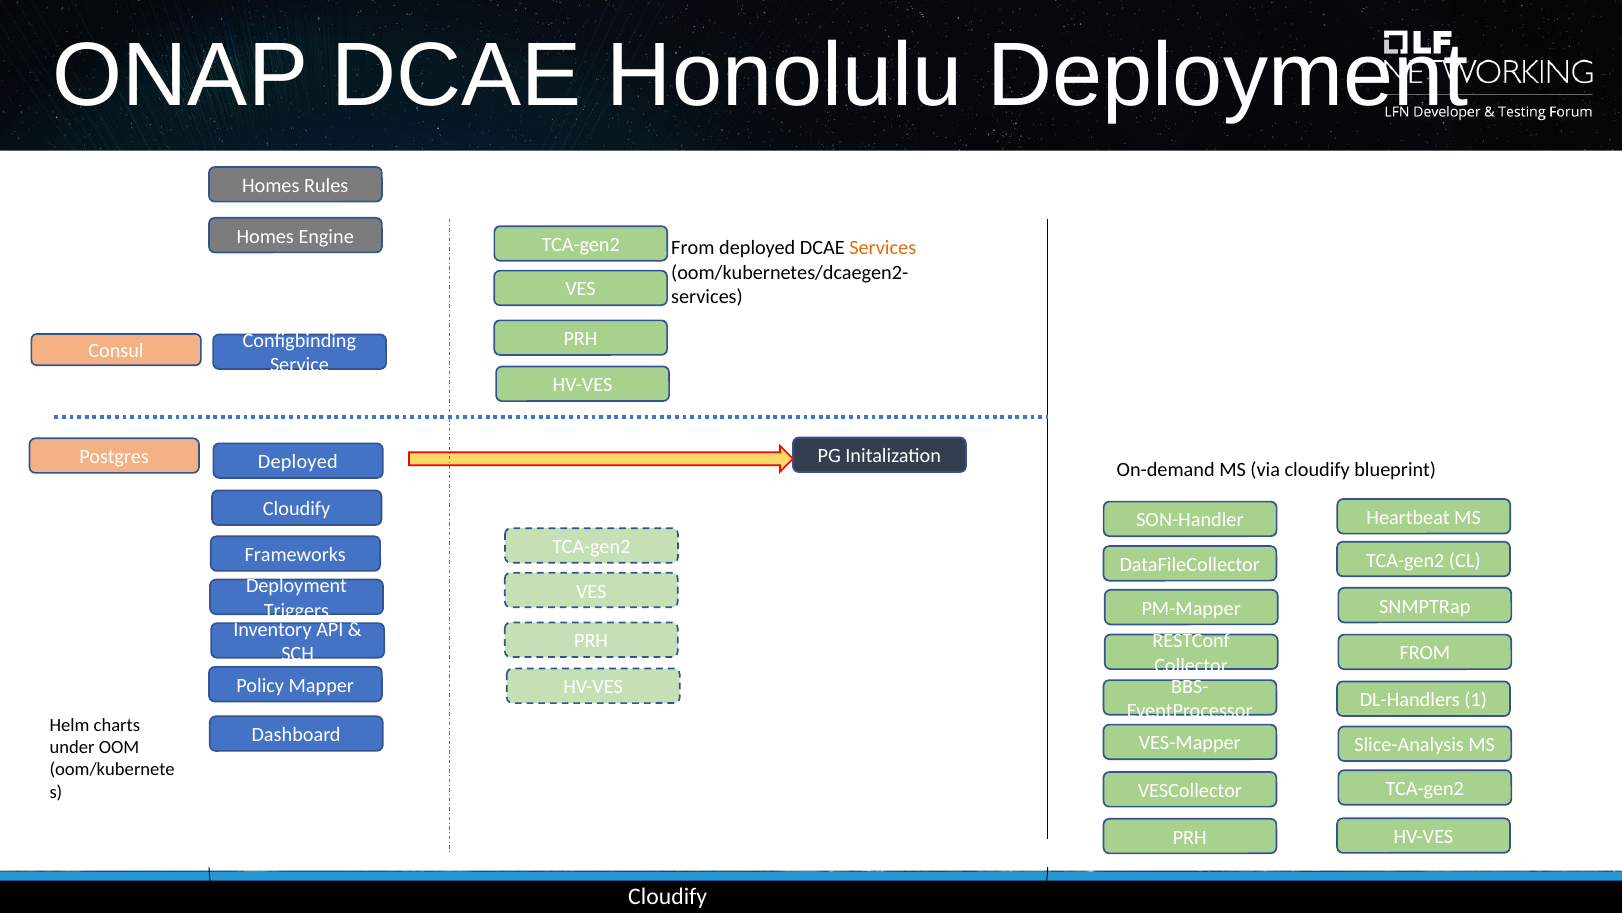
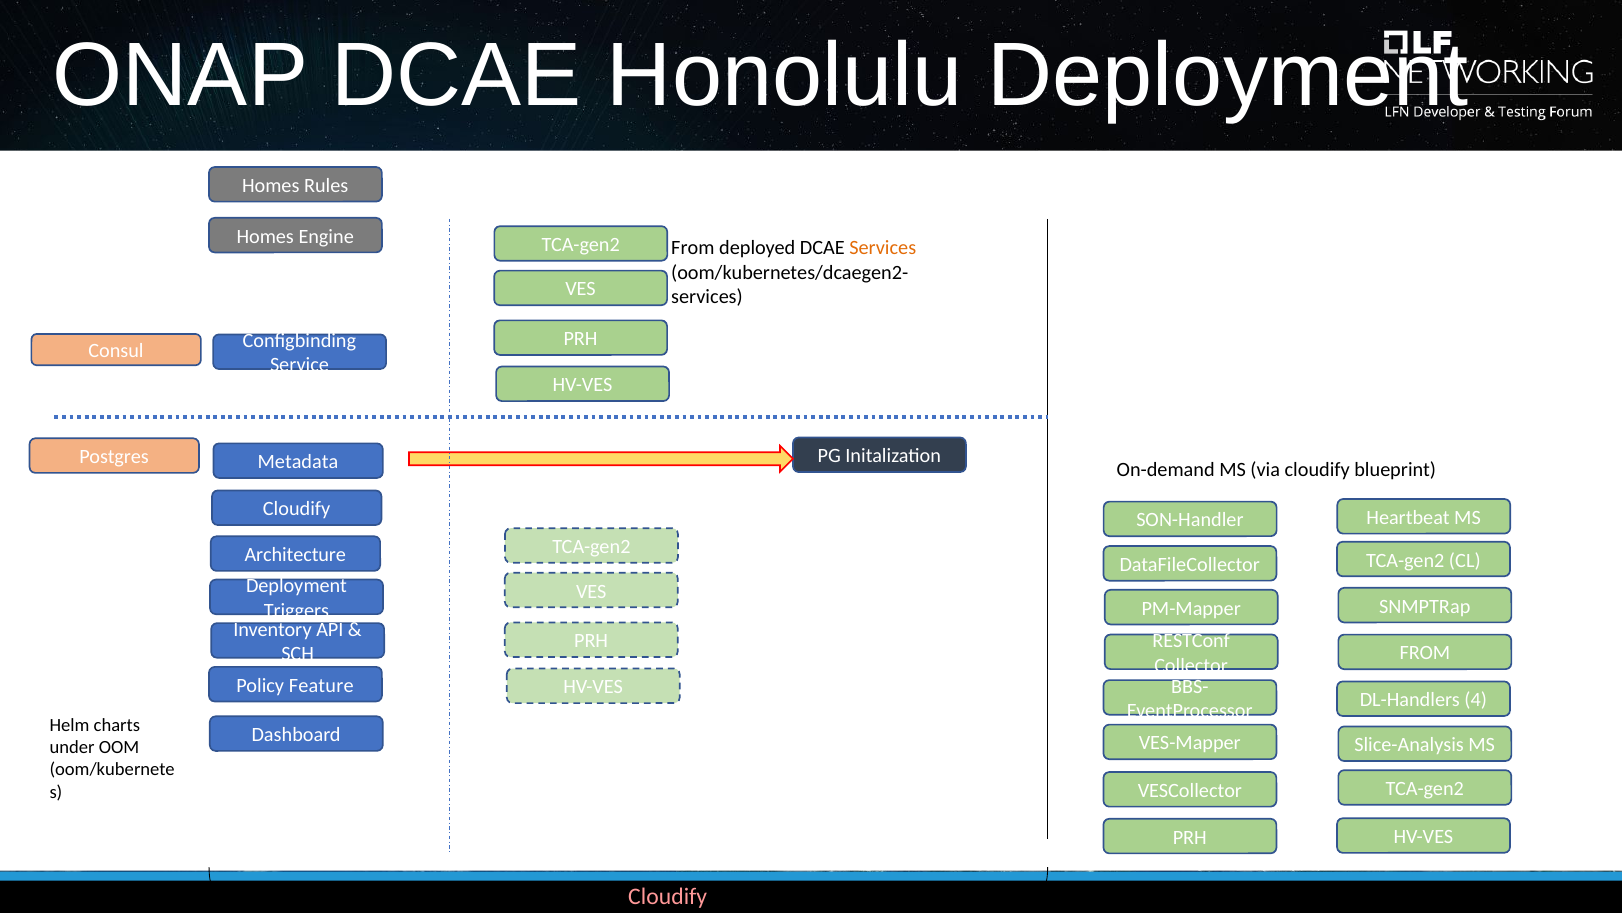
Deployed: Deployed -> Metadata (298, 462)
Frameworks: Frameworks -> Architecture (295, 555)
Mapper: Mapper -> Feature (321, 685)
1: 1 -> 4 (1476, 700)
Cloudify colour: white -> pink (668, 896)
